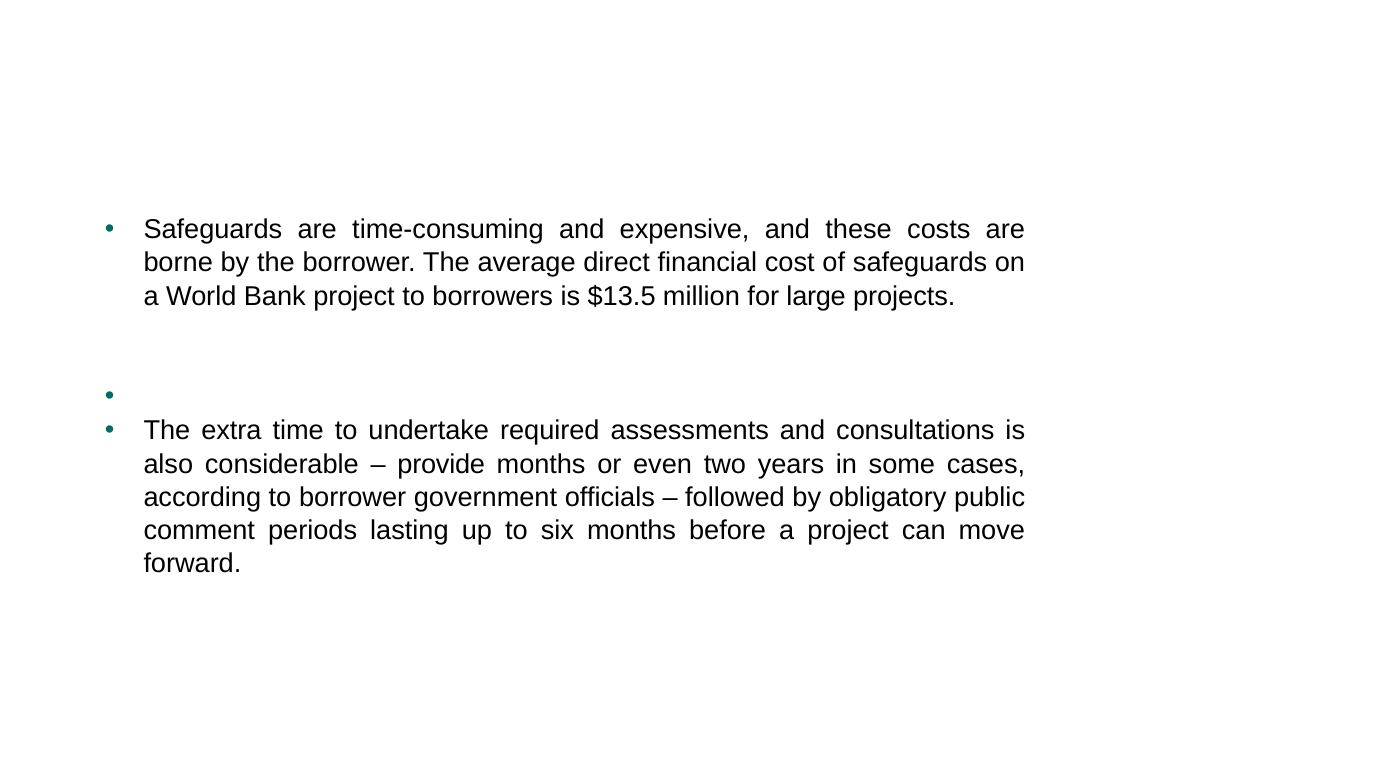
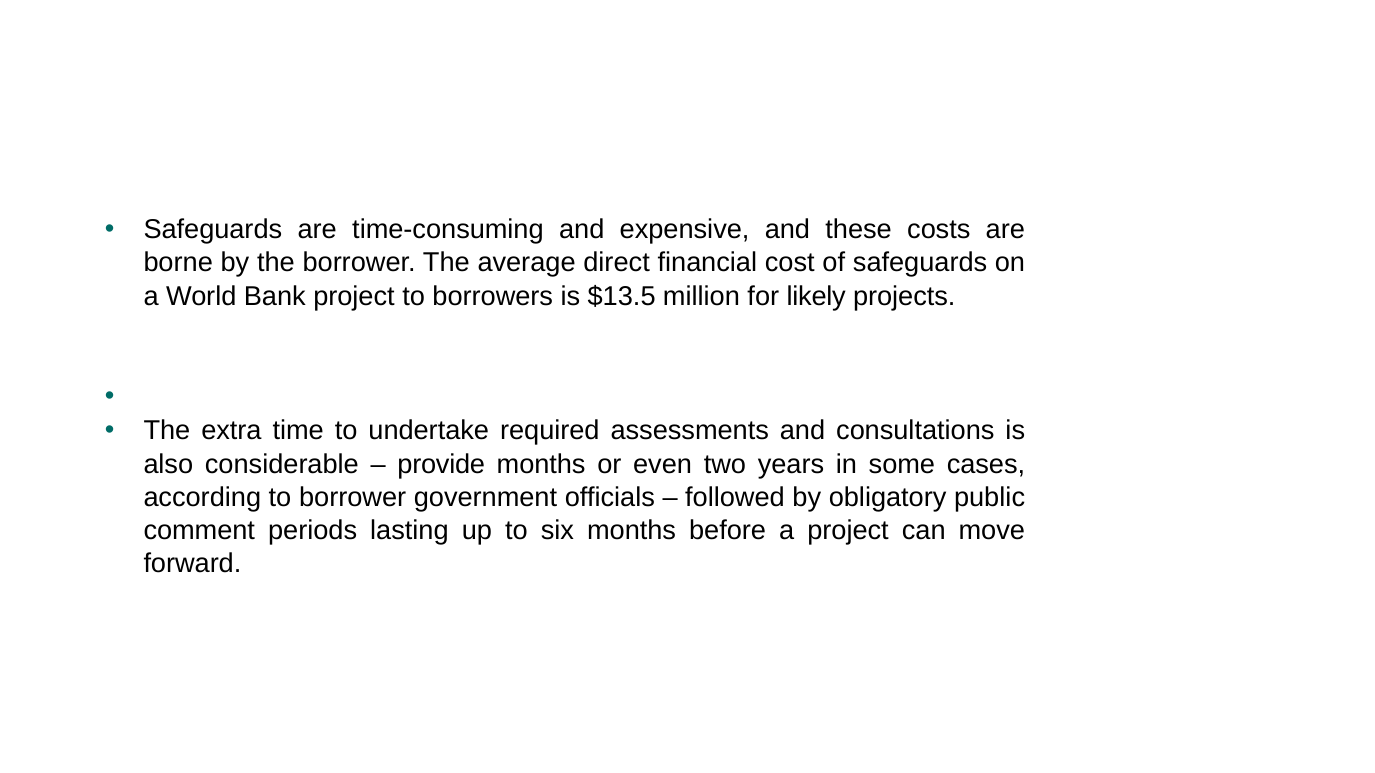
large: large -> likely (816, 296)
